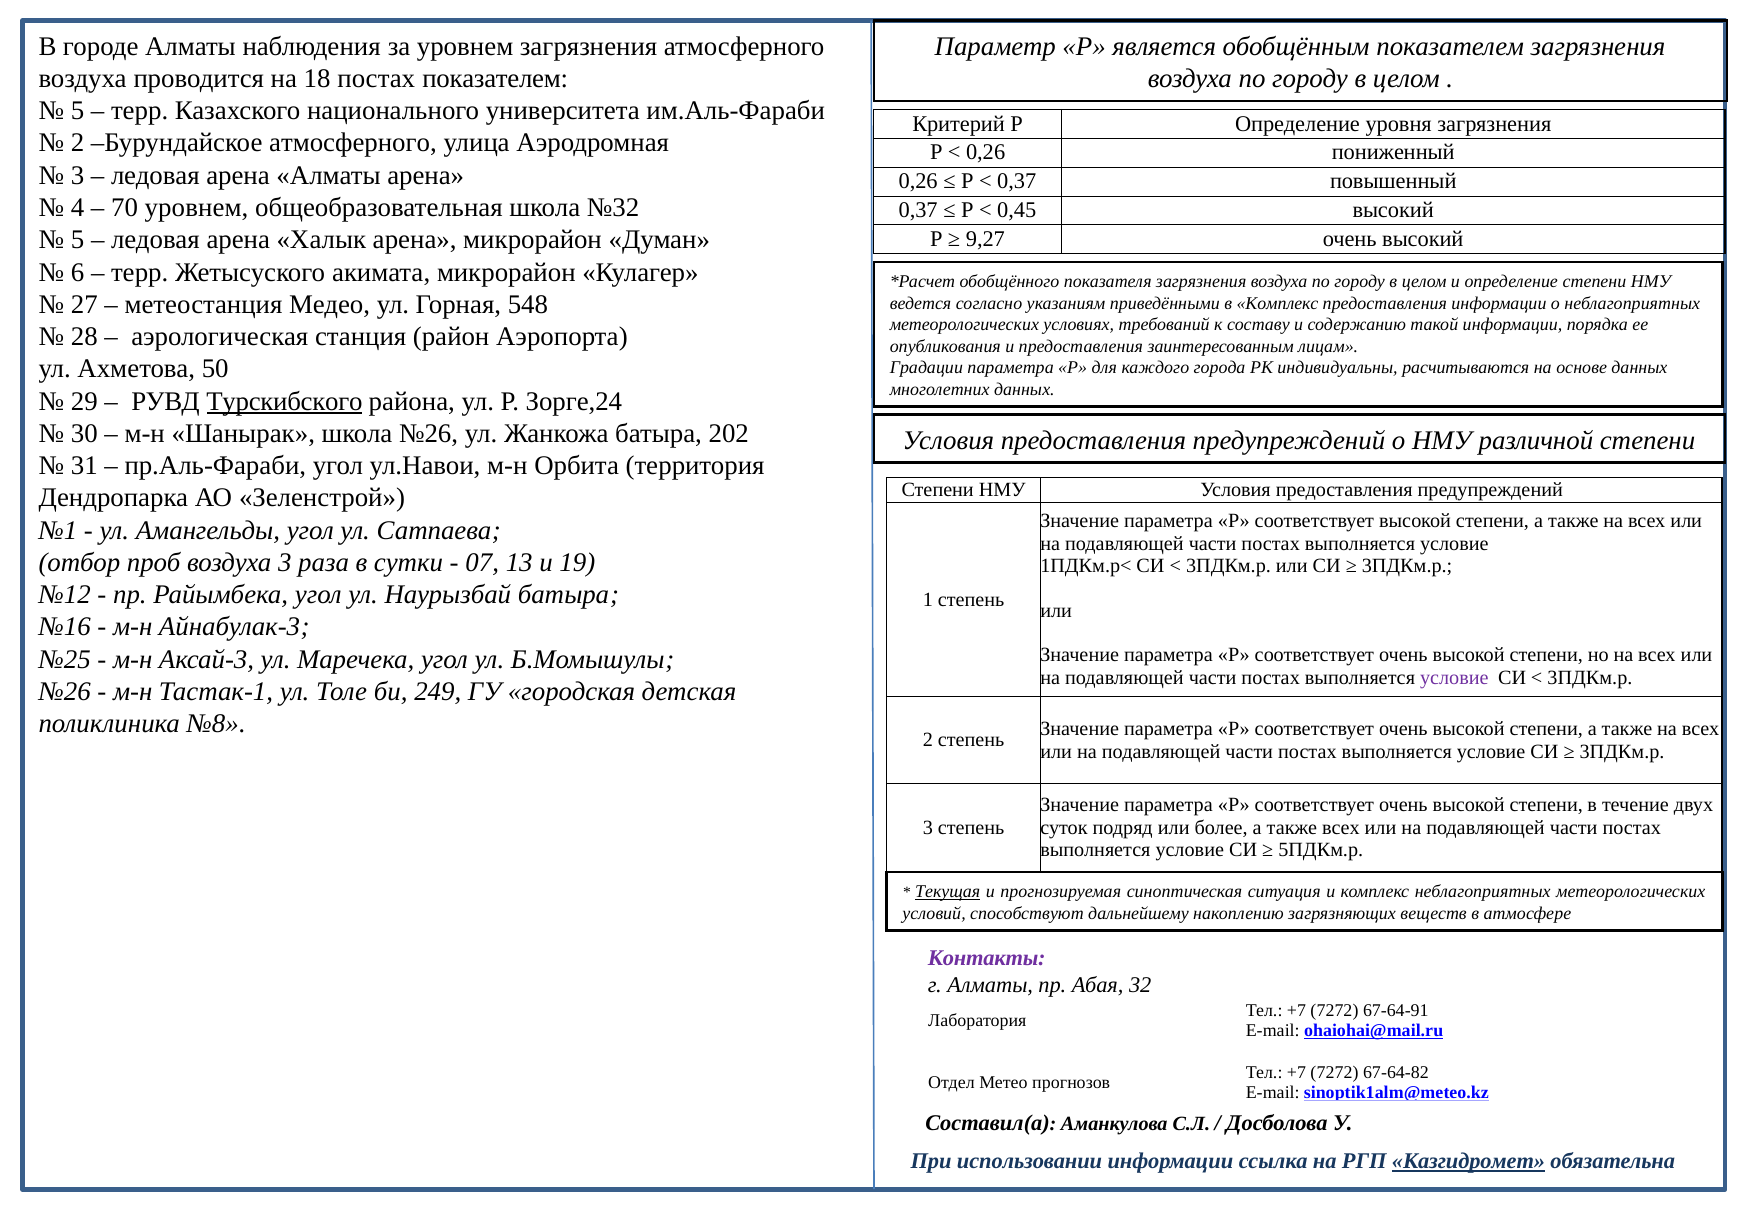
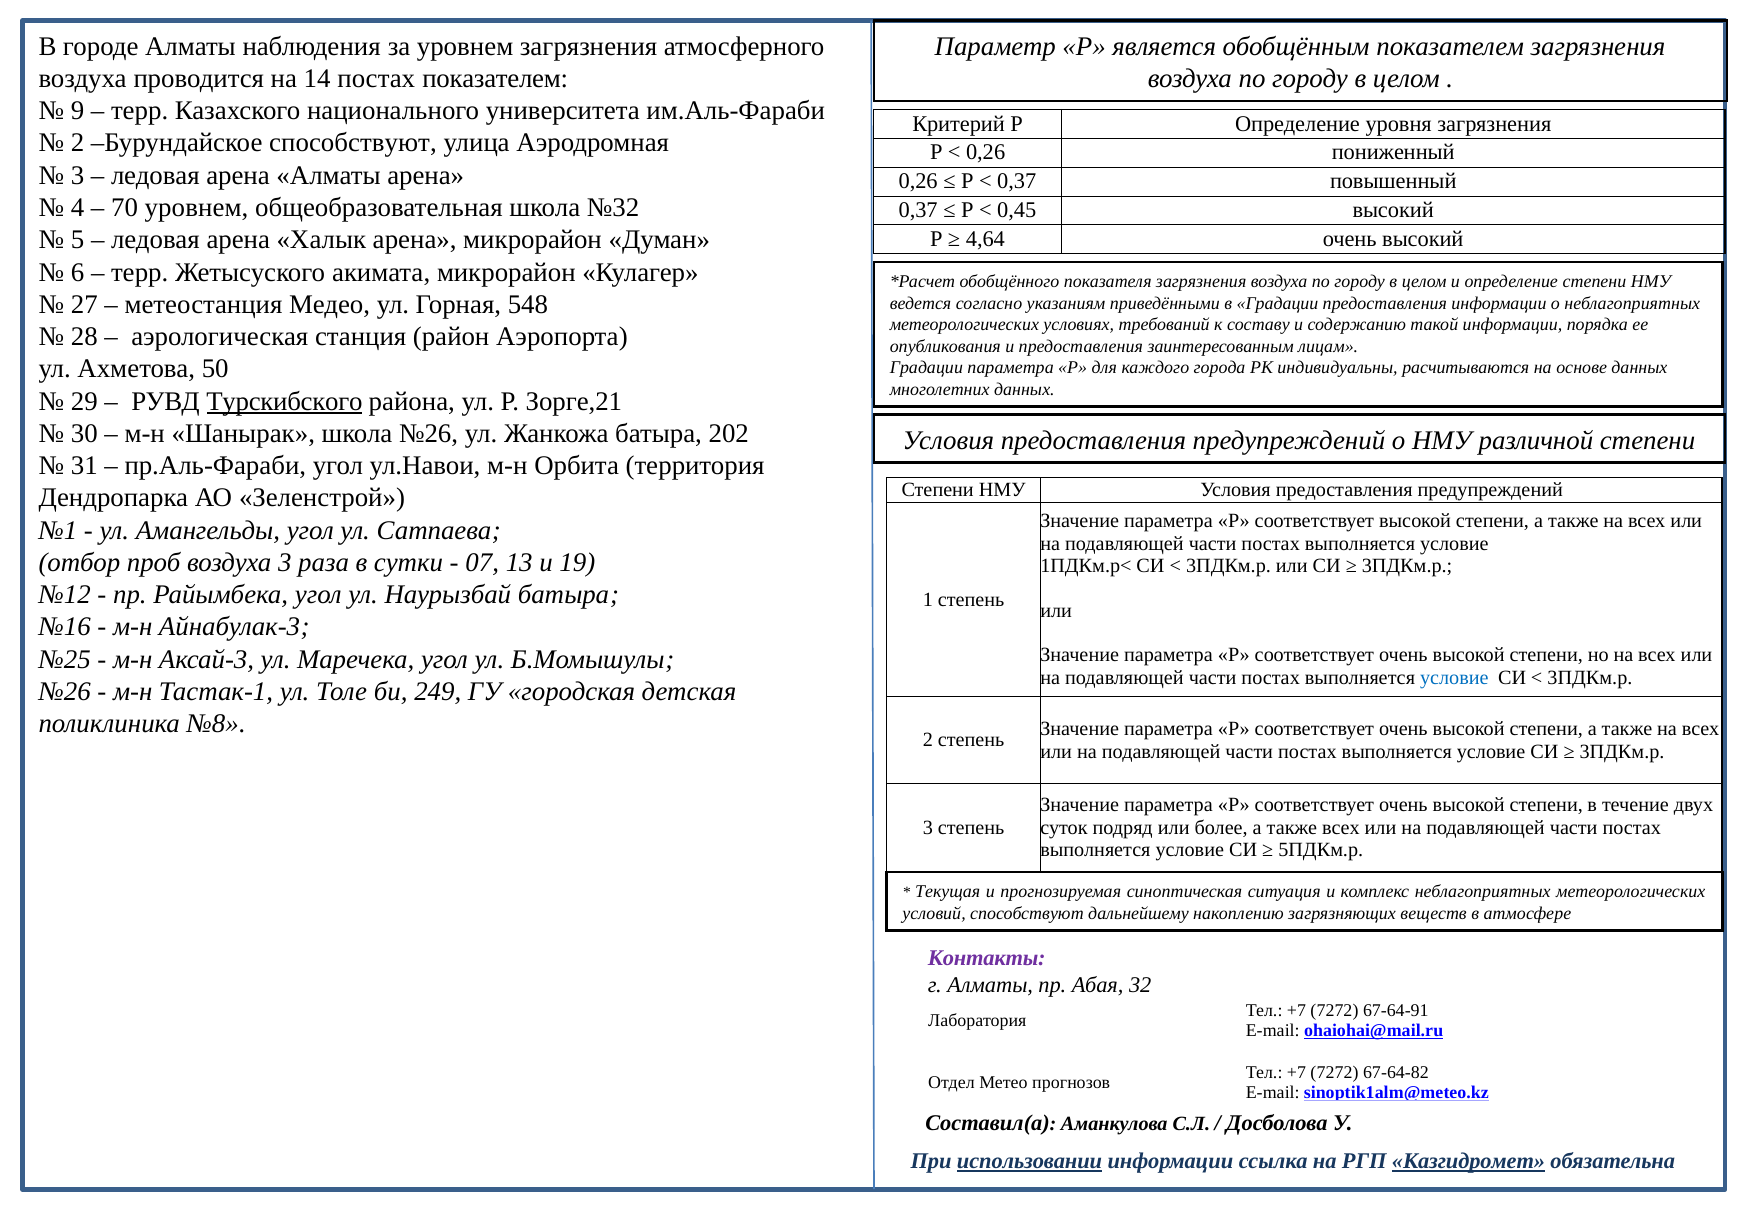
18: 18 -> 14 (317, 79)
5: 5 -> 9 (78, 111)
Бурундайское атмосферного: атмосферного -> способствуют (353, 143)
9,27: 9,27 -> 4,64 (985, 239)
в Комплекс: Комплекс -> Градации (1277, 303)
Зорге,24: Зорге,24 -> Зорге,21 (574, 401)
условие colour: purple -> blue (1454, 678)
Текущая underline: present -> none (948, 892)
использовании underline: none -> present (1030, 1162)
